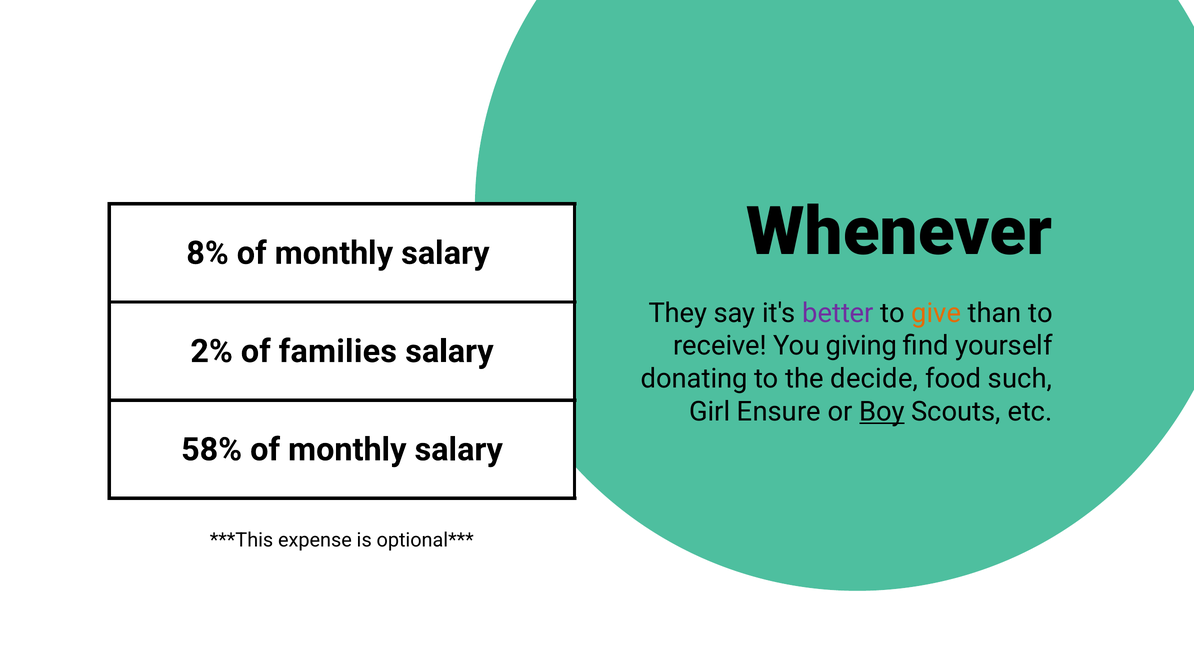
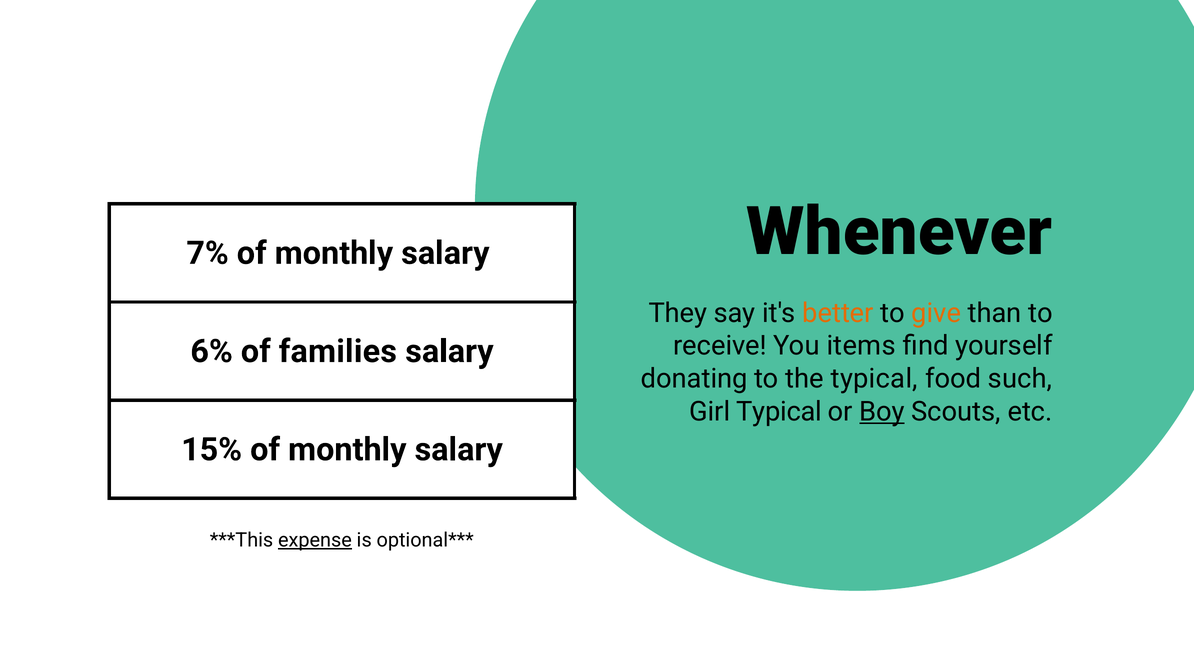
8%: 8% -> 7% (208, 253)
better colour: purple -> orange (838, 313)
giving: giving -> items (861, 346)
2%: 2% -> 6% (212, 351)
the decide: decide -> typical (874, 379)
Girl Ensure: Ensure -> Typical (779, 411)
58%: 58% -> 15% (212, 449)
expense underline: none -> present (315, 540)
